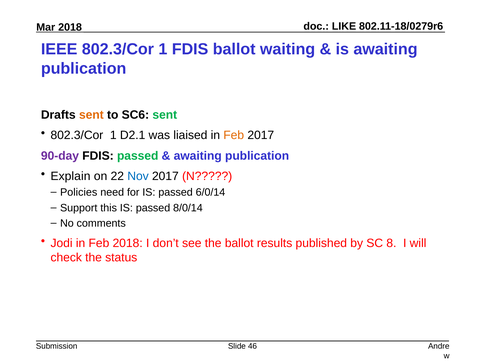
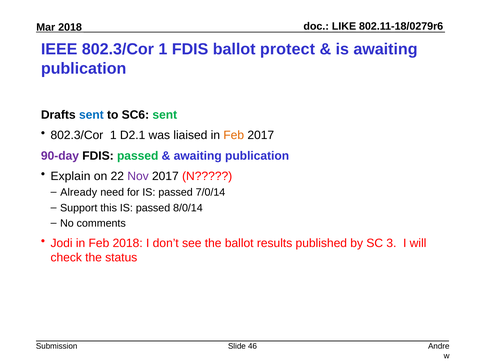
waiting: waiting -> protect (288, 49)
sent colour: orange -> blue (91, 115)
Nov colour: blue -> purple (138, 176)
Policies: Policies -> Already (79, 192)
6/0/14: 6/0/14 -> 7/0/14 (210, 192)
8: 8 -> 3 (391, 243)
